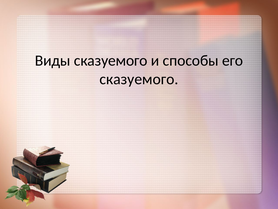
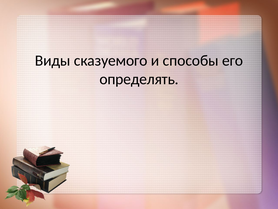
сказуемого: сказуемого -> определять (139, 79)
